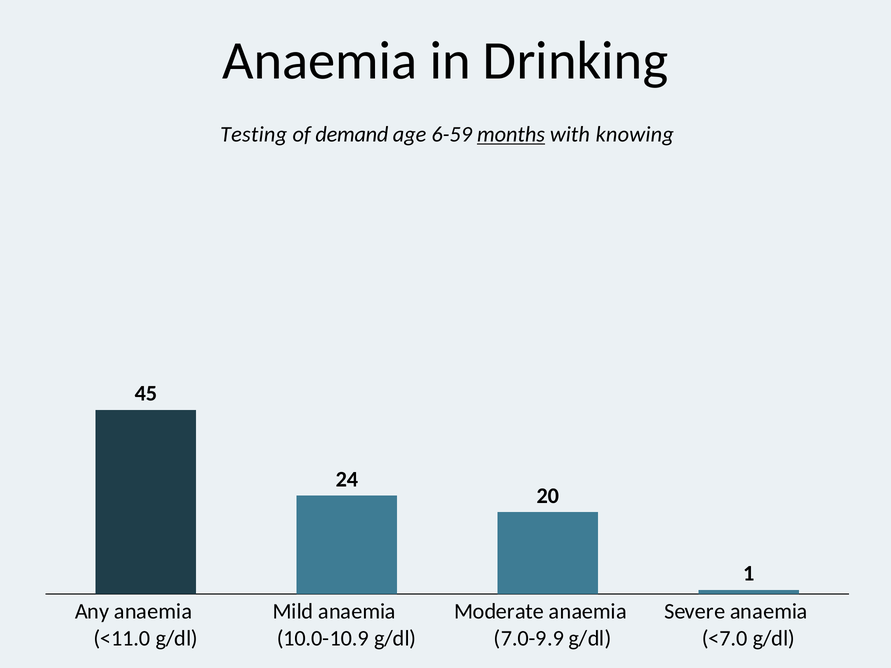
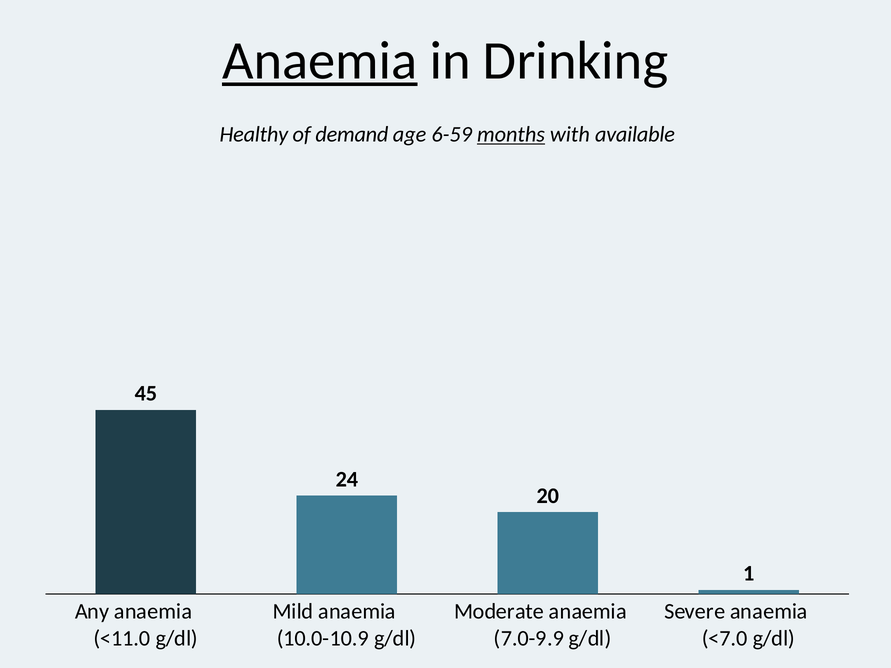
Anaemia underline: none -> present (320, 61)
Testing: Testing -> Healthy (254, 135)
knowing: knowing -> available (635, 135)
